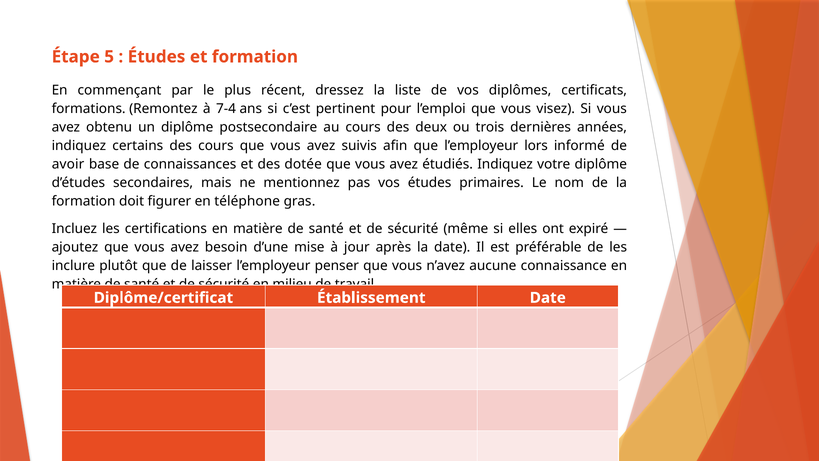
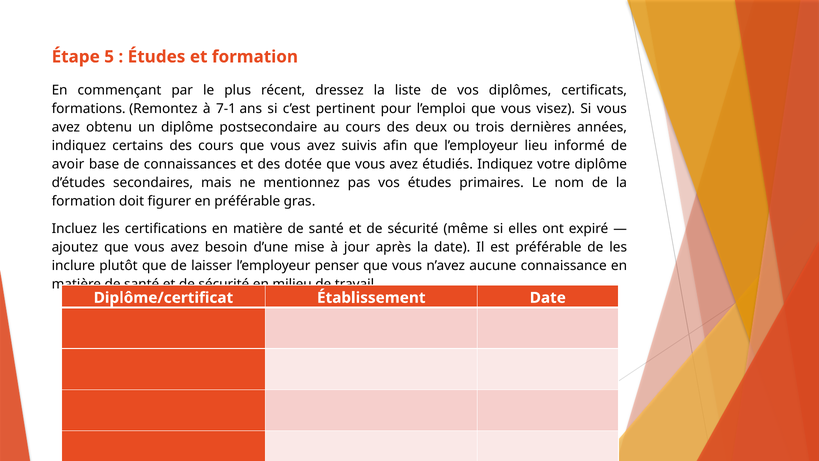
7-4: 7-4 -> 7-1 (226, 109)
lors: lors -> lieu (536, 146)
en téléphone: téléphone -> préférable (247, 201)
